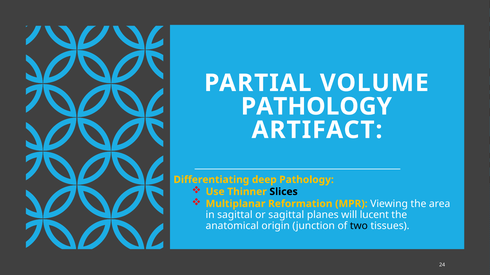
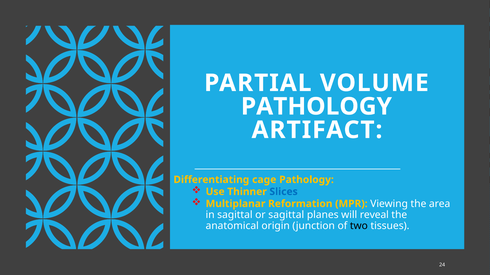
deep: deep -> cage (264, 180)
Slices colour: black -> blue (284, 192)
lucent: lucent -> reveal (374, 215)
